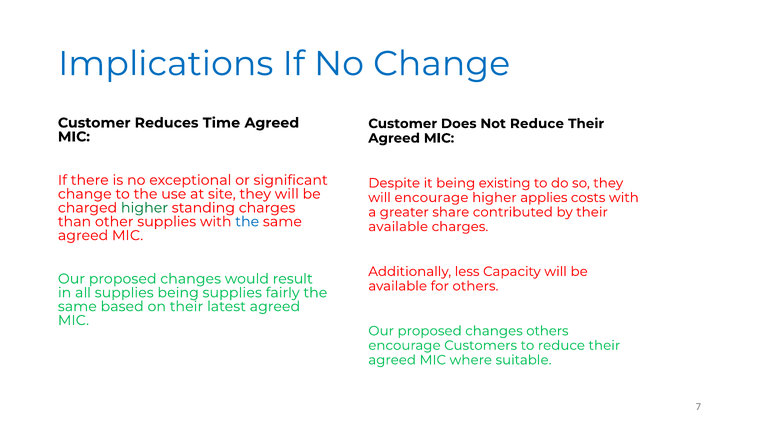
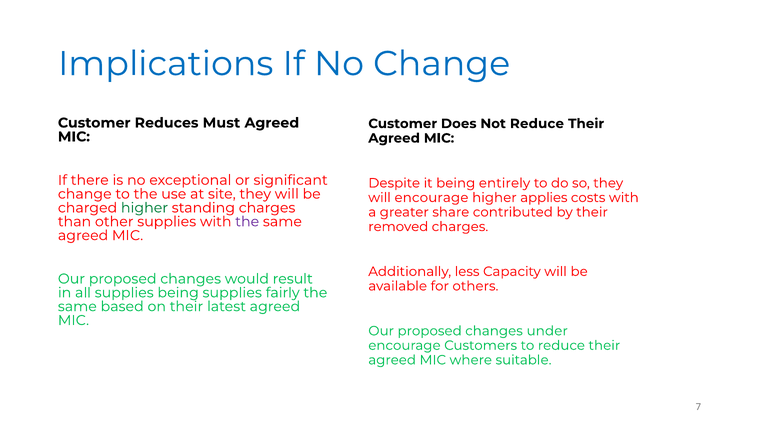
Time: Time -> Must (221, 123)
existing: existing -> entirely (504, 183)
the colour: blue -> purple (247, 222)
available: available -> removed (398, 227)
changes others: others -> under (547, 331)
